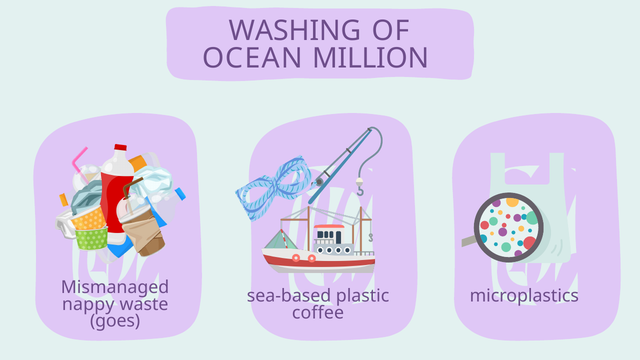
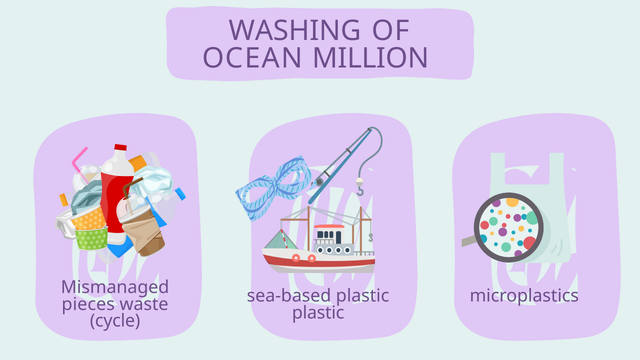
nappy: nappy -> pieces (88, 304)
coffee: coffee -> plastic (318, 313)
goes: goes -> cycle (115, 321)
